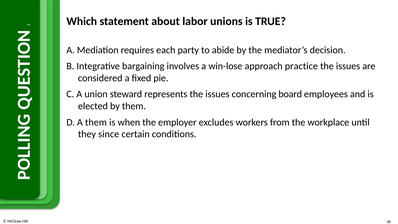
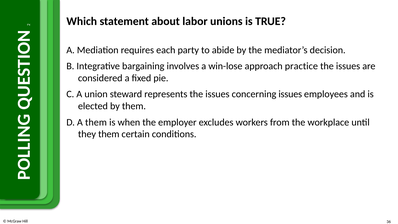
concerning board: board -> issues (290, 94)
they since: since -> them (109, 134)
